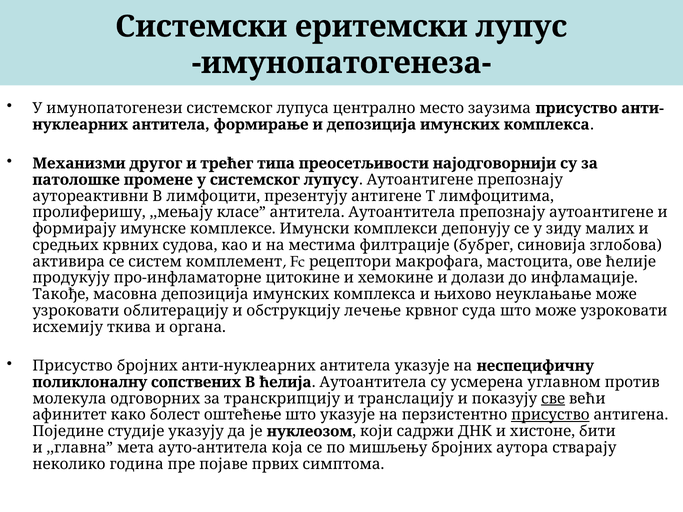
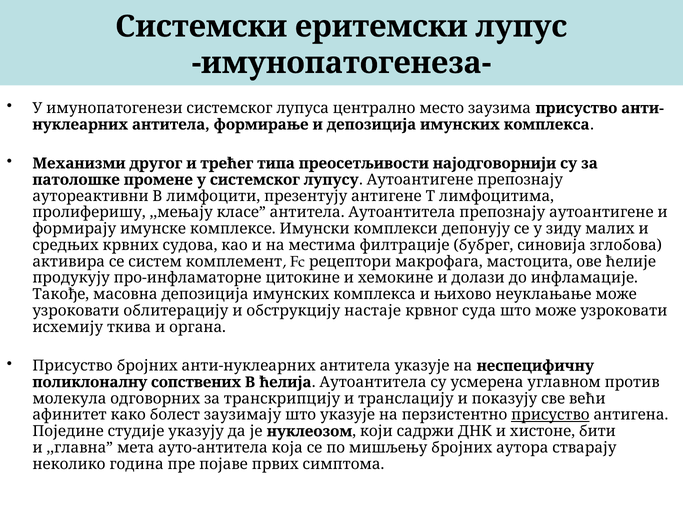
лечење: лечење -> настаје (373, 311)
све underline: present -> none (553, 399)
оштећење: оштећење -> заузимају (243, 415)
